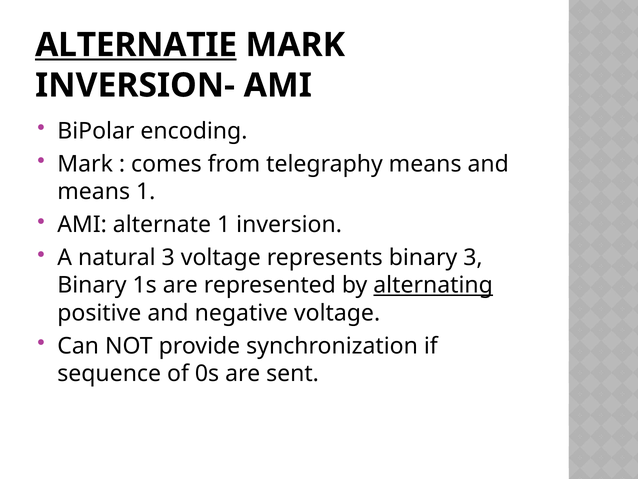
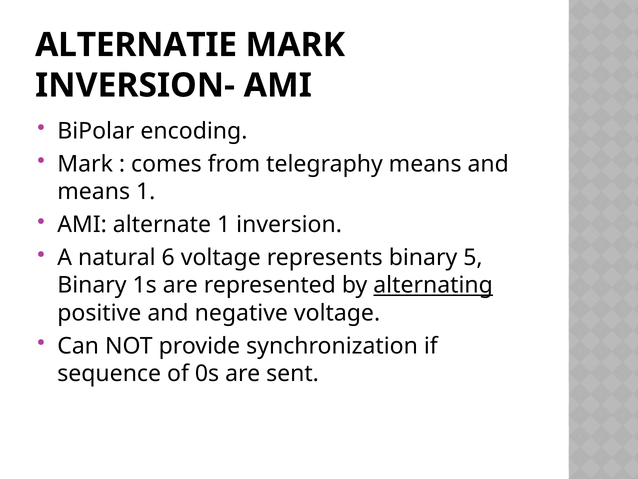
ALTERNATIE underline: present -> none (136, 45)
natural 3: 3 -> 6 (168, 257)
binary 3: 3 -> 5 (473, 257)
